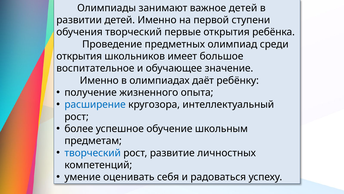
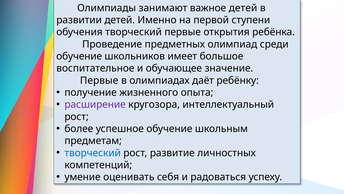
открытия: открытия -> обучение (79, 56)
Именно: Именно -> Первые (99, 80)
расширение colour: blue -> purple (95, 104)
